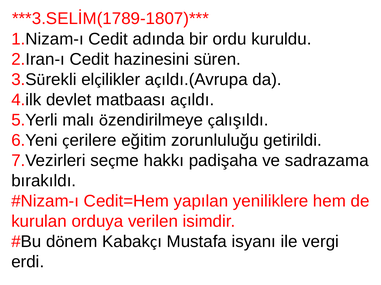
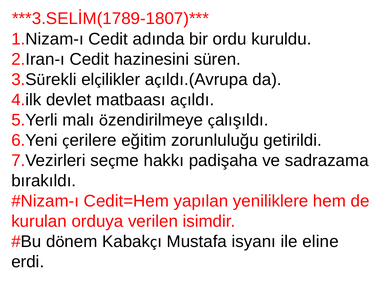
vergi: vergi -> eline (320, 242)
